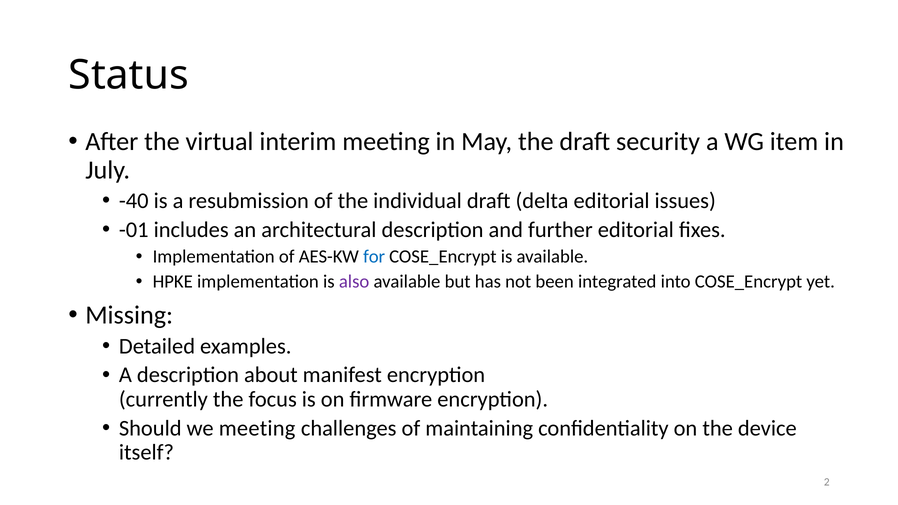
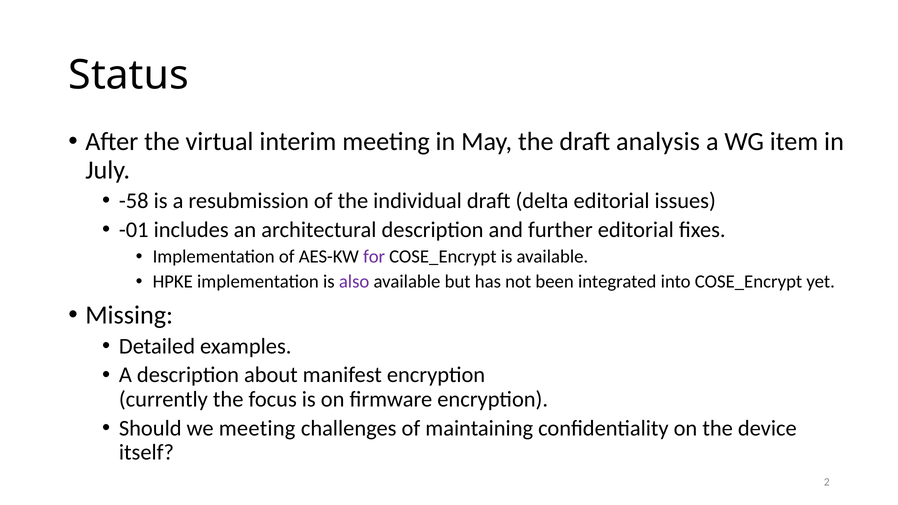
security: security -> analysis (658, 142)
-40: -40 -> -58 (134, 201)
for colour: blue -> purple (374, 257)
